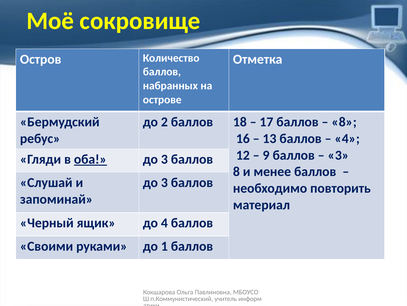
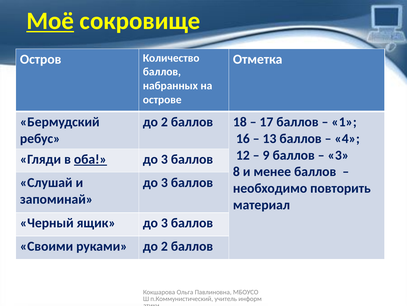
Моё underline: none -> present (50, 21)
8: 8 -> 1 (344, 122)
ящик до 4: 4 -> 3 (164, 223)
руками до 1: 1 -> 2 (164, 246)
